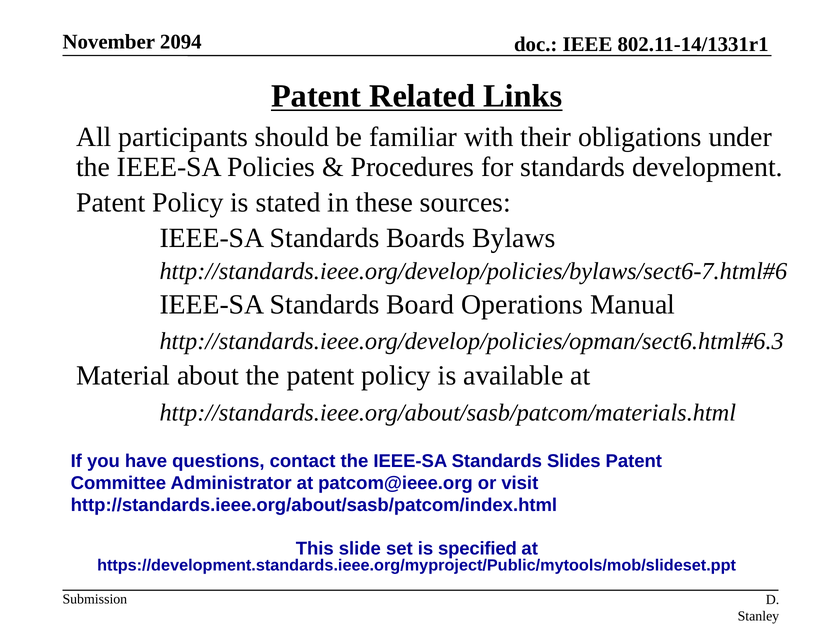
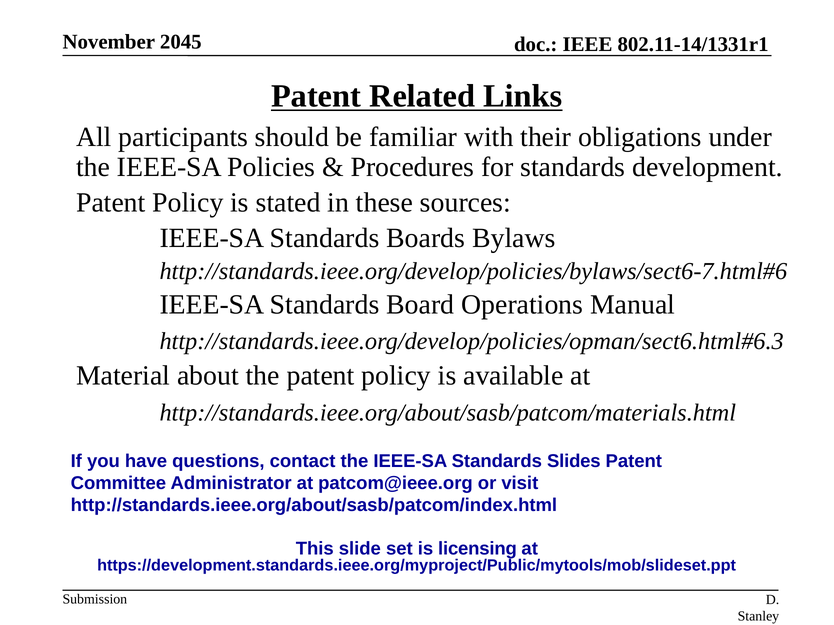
2094: 2094 -> 2045 (181, 42)
specified: specified -> licensing (477, 549)
